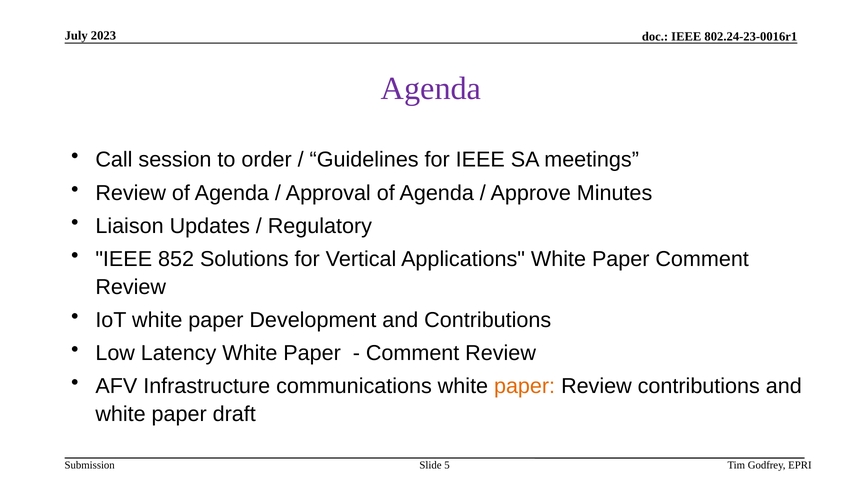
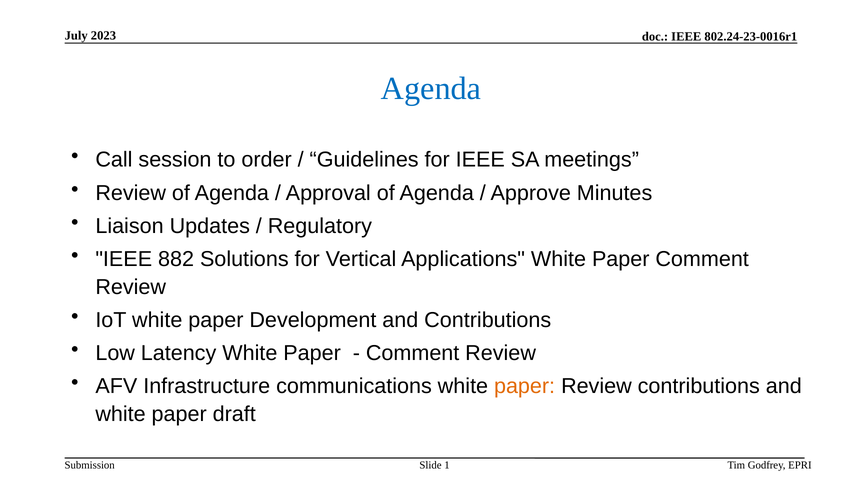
Agenda colour: purple -> blue (431, 88)
852: 852 -> 882 (176, 259)
5: 5 -> 1 (447, 465)
